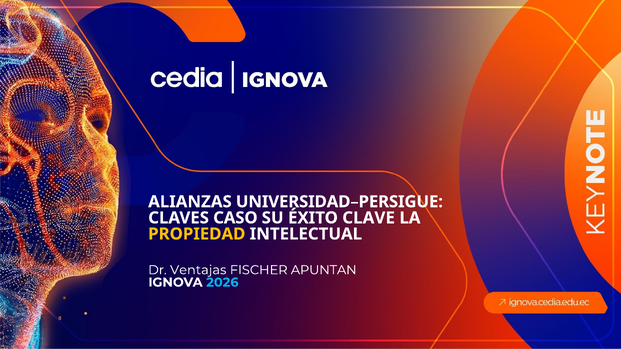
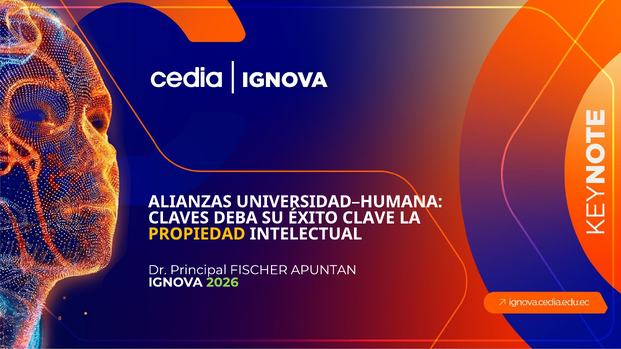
UNIVERSIDAD–PERSIGUE: UNIVERSIDAD–PERSIGUE -> UNIVERSIDAD–HUMANA (339, 202)
CASO: CASO -> DEBA (235, 218)
Ventajas: Ventajas -> Principal (198, 270)
2026 colour: light blue -> light green (222, 283)
